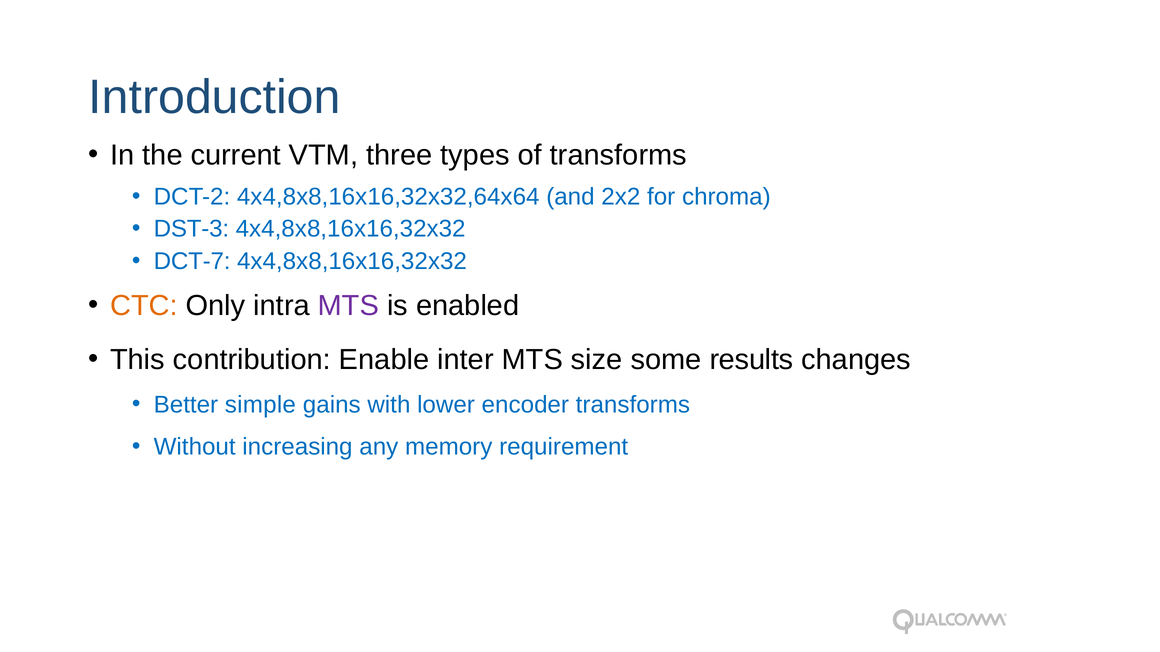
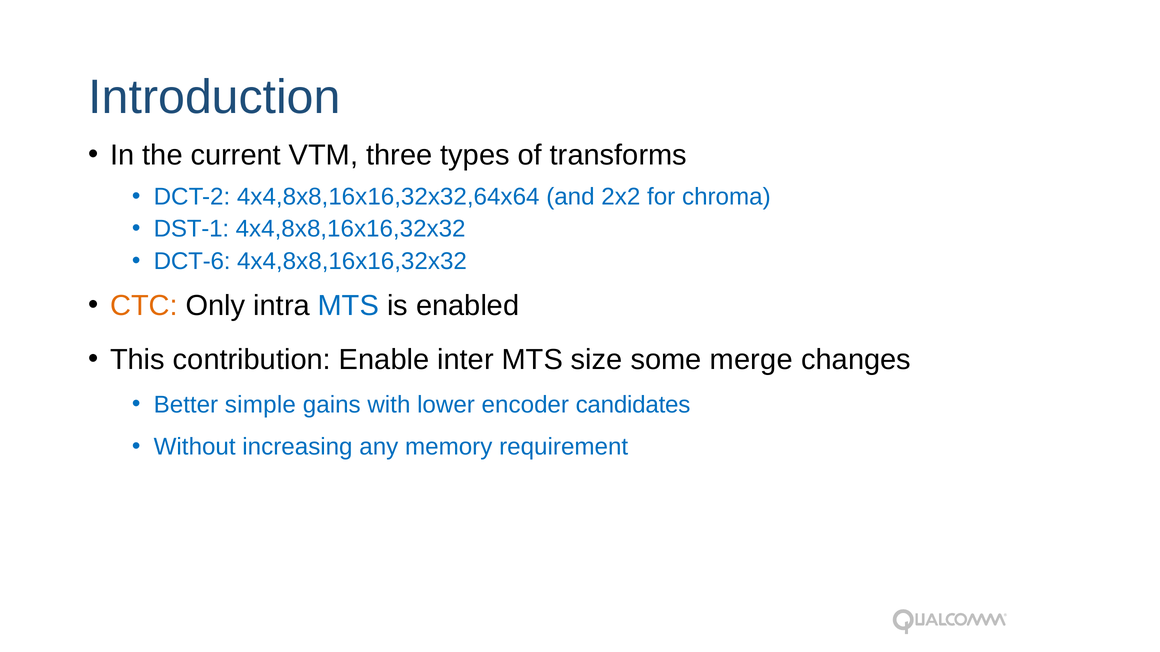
DST-3: DST-3 -> DST-1 (191, 229)
DCT-7: DCT-7 -> DCT-6 (192, 261)
MTS colour: purple -> blue (348, 306)
results: results -> merge (751, 360)
encoder transforms: transforms -> candidates (633, 405)
